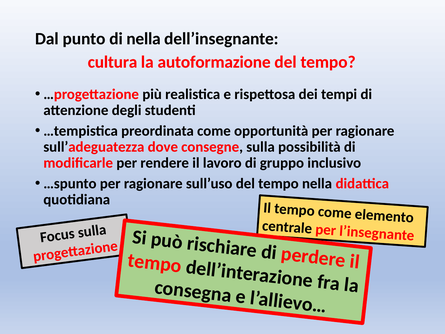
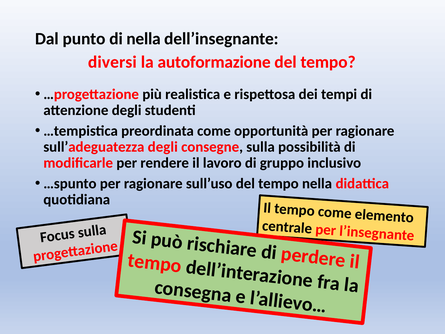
cultura: cultura -> diversi (112, 62)
sull’adeguatezza dove: dove -> degli (163, 147)
